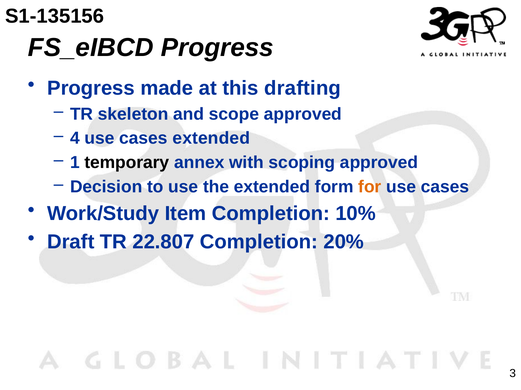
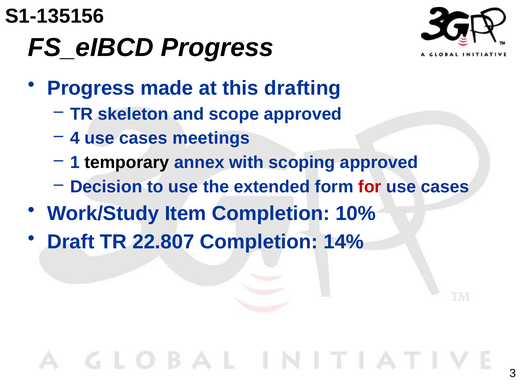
cases extended: extended -> meetings (211, 139)
for colour: orange -> red (370, 187)
20%: 20% -> 14% (344, 242)
